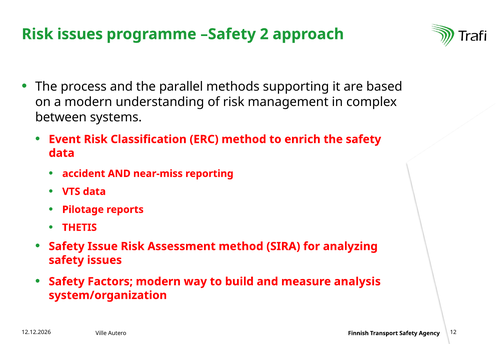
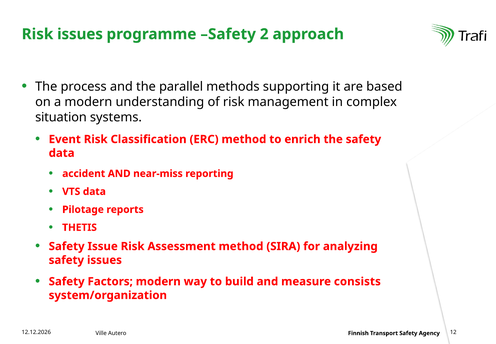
between: between -> situation (61, 117)
analysis: analysis -> consists (357, 281)
